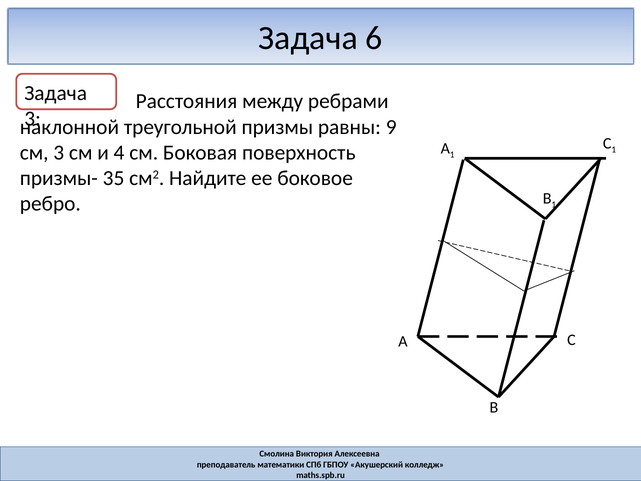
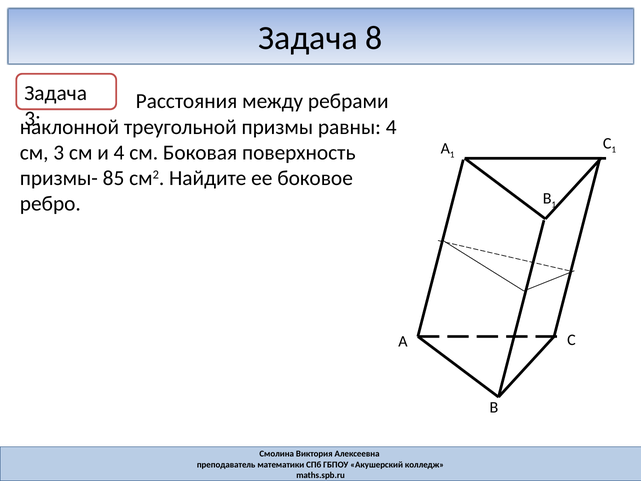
6: 6 -> 8 (374, 38)
равны 9: 9 -> 4 (391, 127)
35: 35 -> 85 (114, 178)
